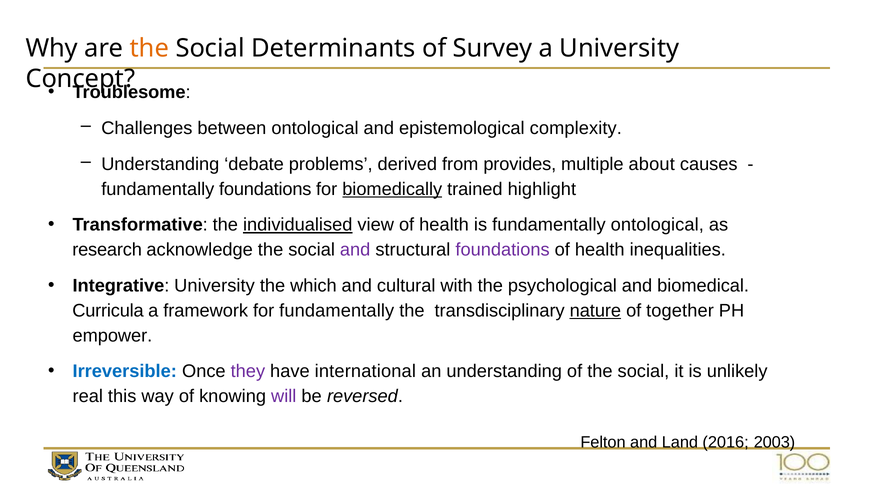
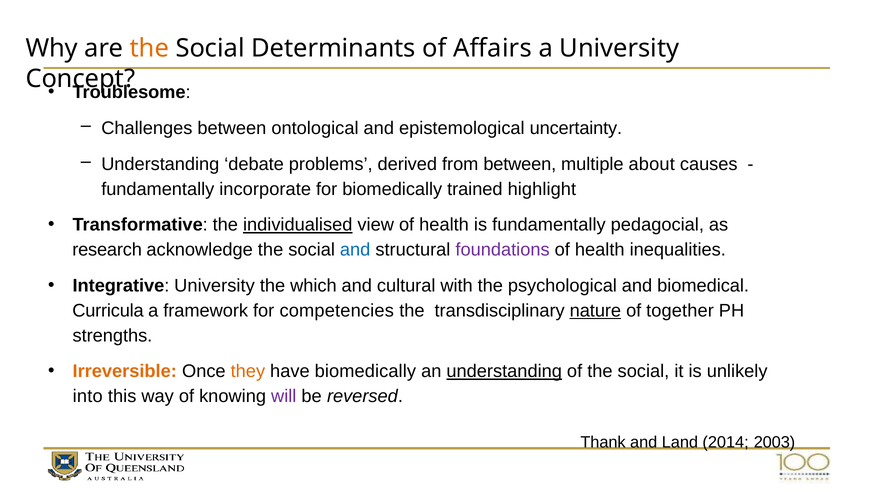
Survey: Survey -> Affairs (492, 48)
complexity: complexity -> uncertainty (576, 128)
from provides: provides -> between (520, 164)
fundamentally foundations: foundations -> incorporate (265, 189)
biomedically underline: present -> none (392, 189)
fundamentally ontological: ontological -> pedagocial (657, 225)
and colour: purple -> blue (355, 250)
for fundamentally: fundamentally -> competencies (337, 310)
empower: empower -> strengths (112, 335)
Irreversible colour: blue -> orange (125, 371)
they colour: purple -> orange (248, 371)
have international: international -> biomedically (365, 371)
understanding underline: none -> present (504, 371)
real: real -> into (88, 396)
Felton: Felton -> Thank (603, 442)
2016: 2016 -> 2014 (726, 442)
